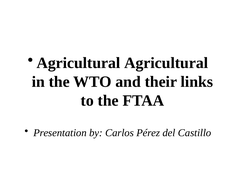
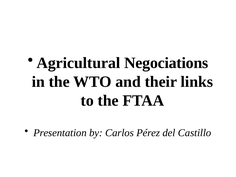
Agricultural Agricultural: Agricultural -> Negociations (166, 63)
